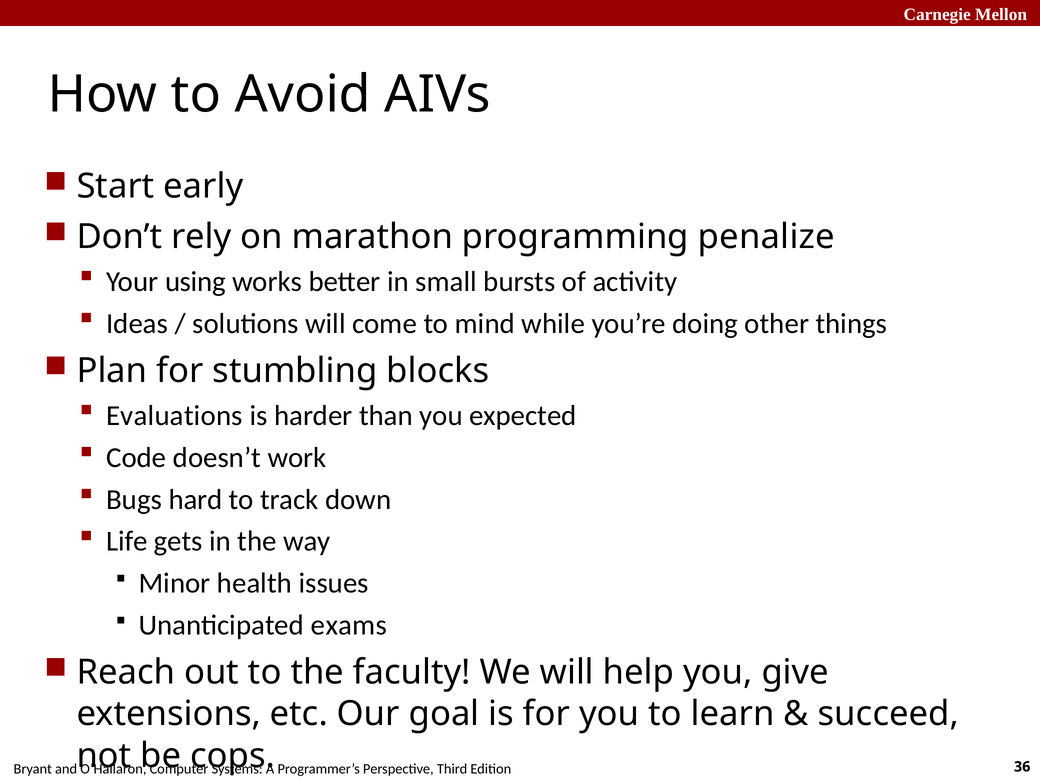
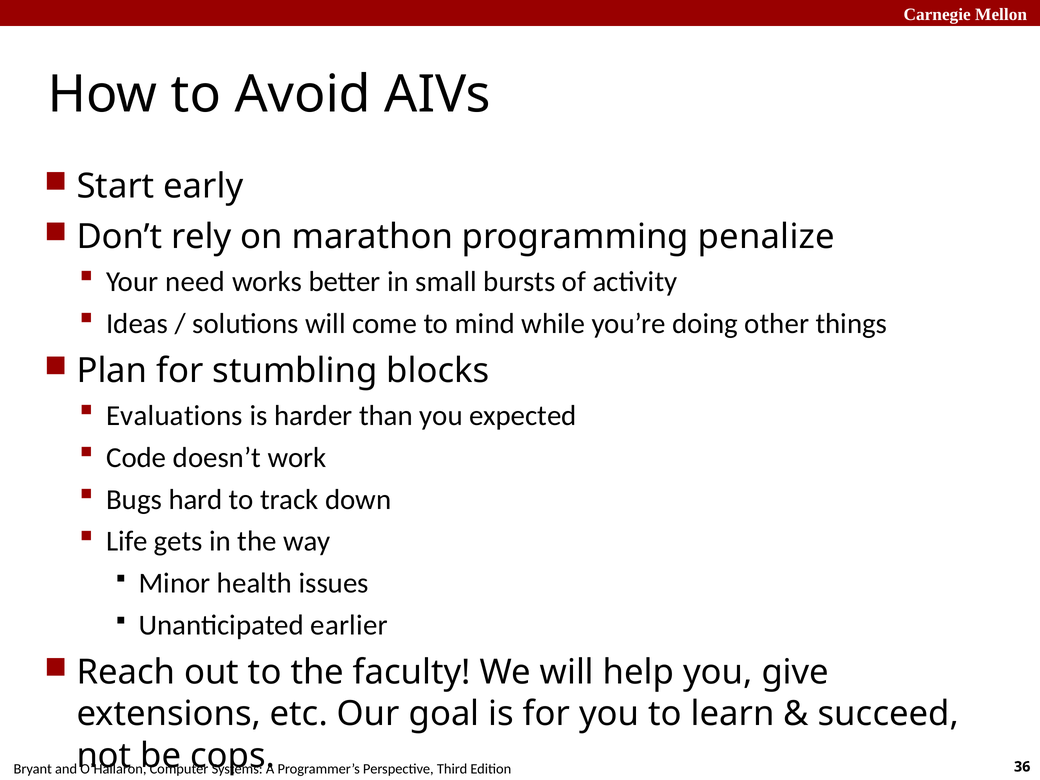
using: using -> need (195, 282)
exams: exams -> earlier (349, 625)
